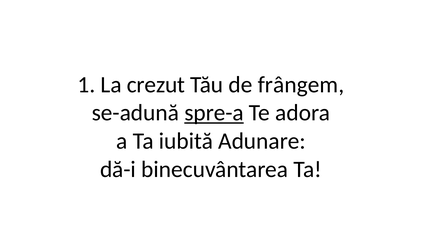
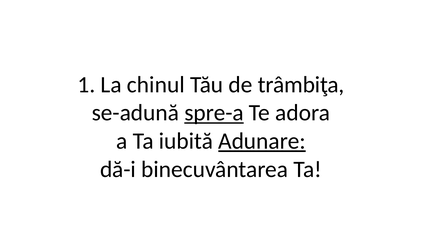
crezut: crezut -> chinul (156, 84)
frângem: frângem -> trâmbiţa (301, 84)
Adunare underline: none -> present (262, 141)
